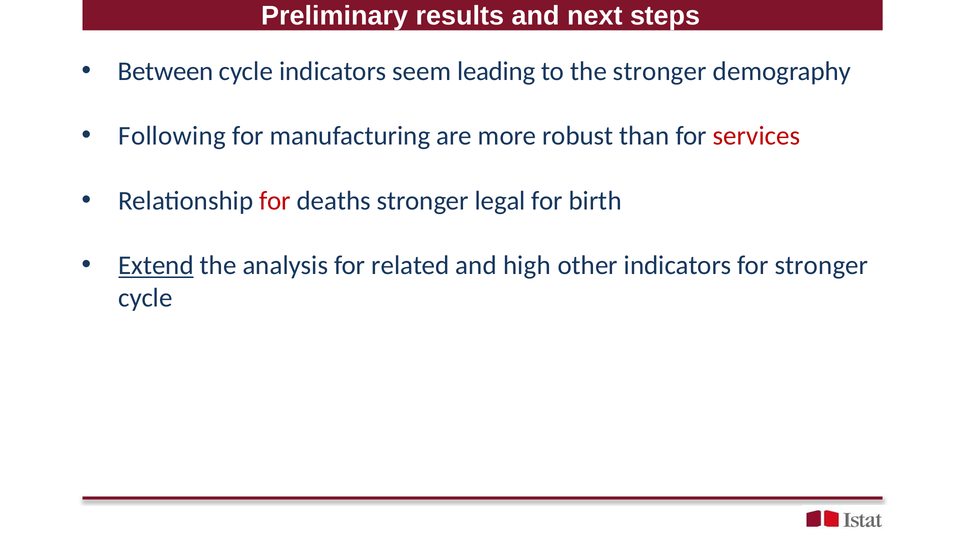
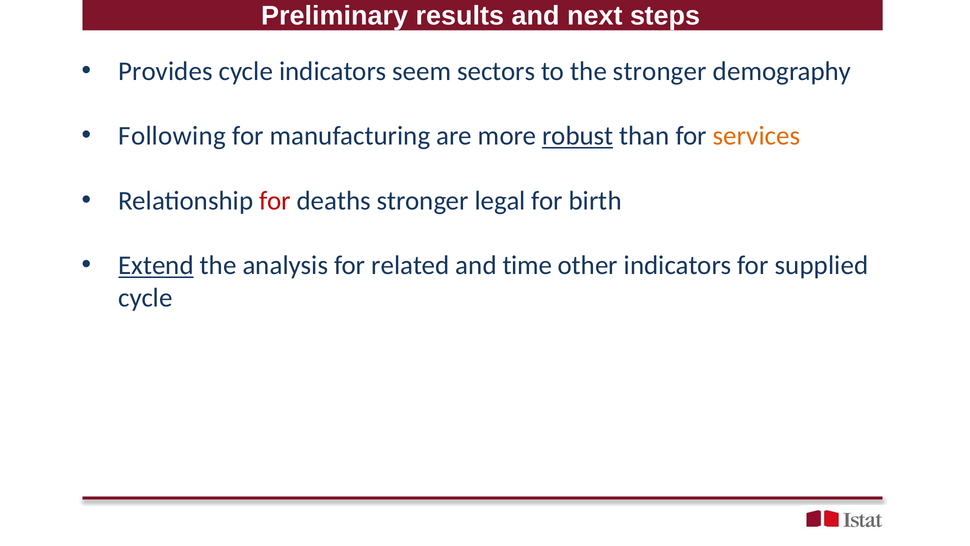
Between: Between -> Provides (165, 71)
leading: leading -> sectors (496, 71)
robust underline: none -> present (578, 136)
services colour: red -> orange (757, 136)
high: high -> time (527, 265)
for stronger: stronger -> supplied (821, 265)
